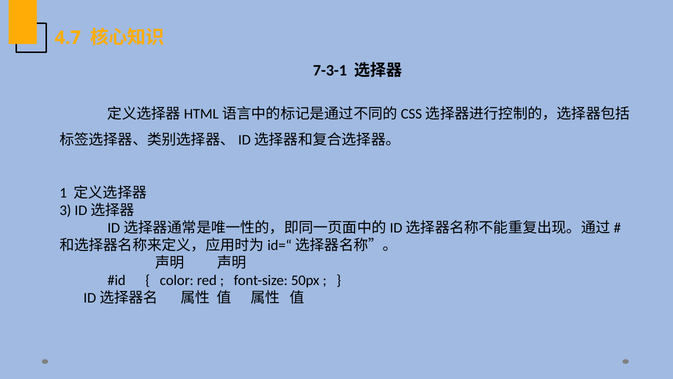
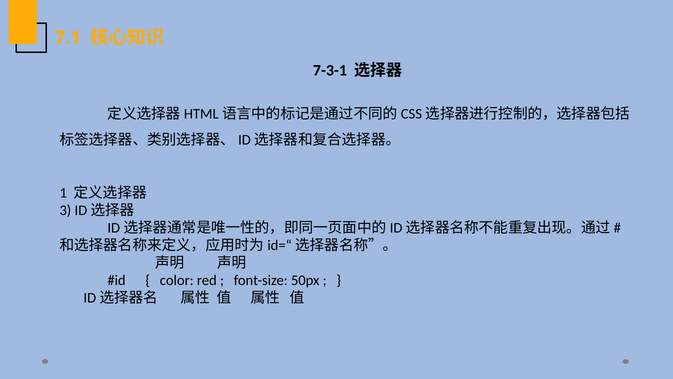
4.7: 4.7 -> 7.1 (68, 38)
